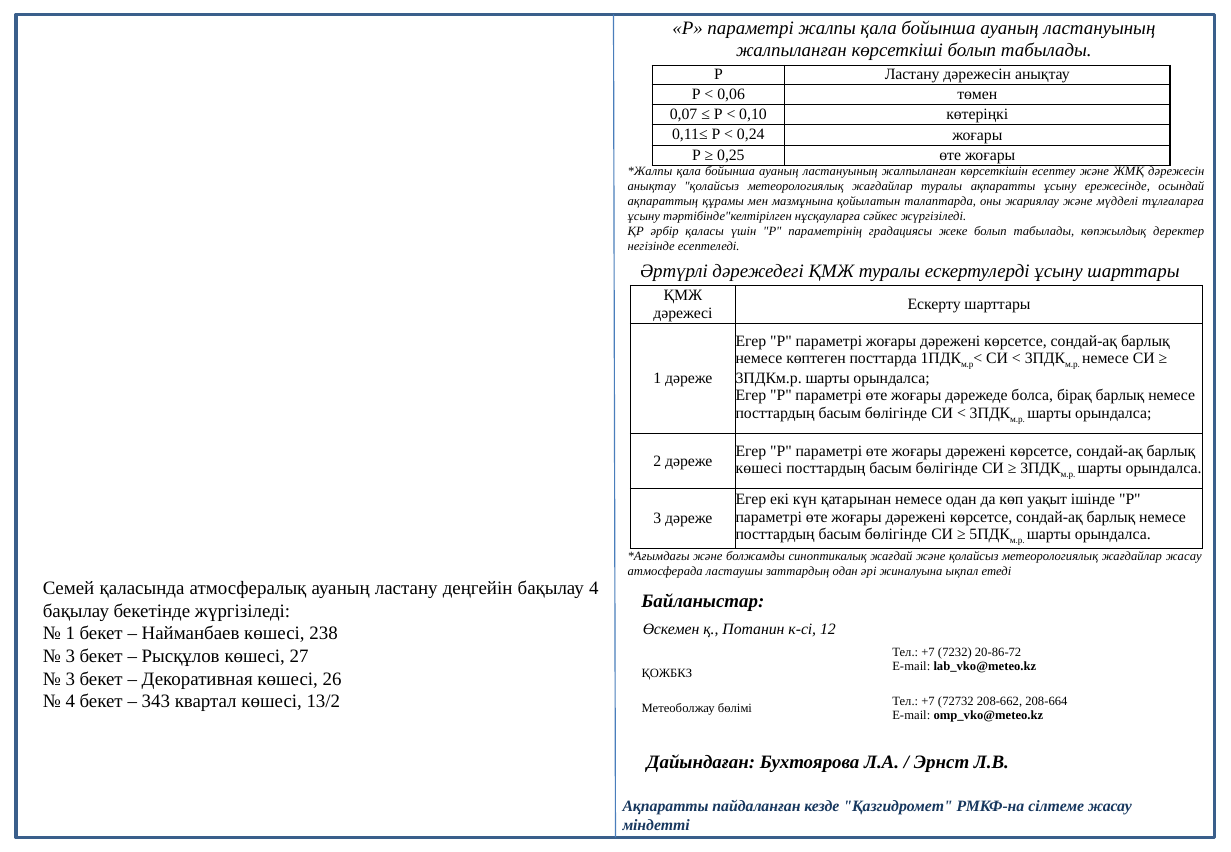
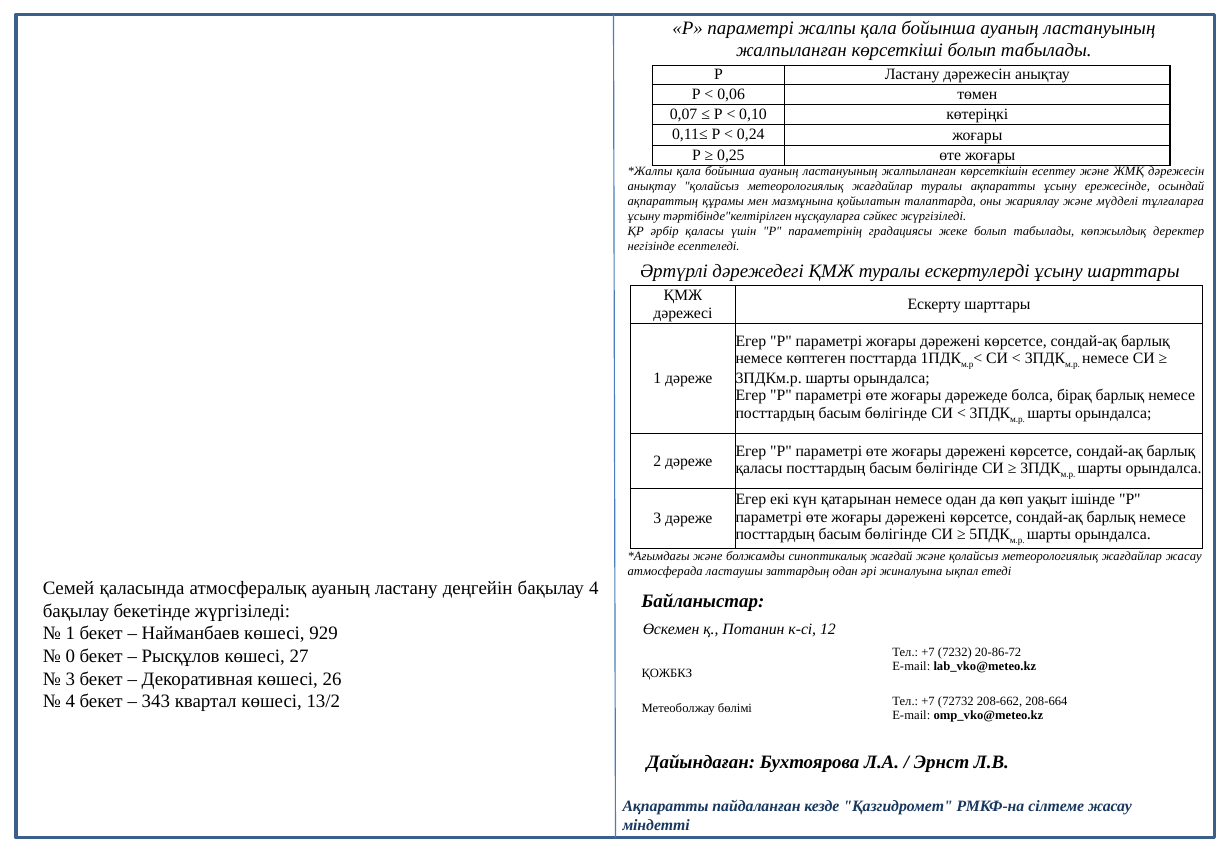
көшесі: көшесі -> қаласы (759, 469)
238: 238 -> 929 (324, 634)
3: 3 -> 0 (70, 656)
